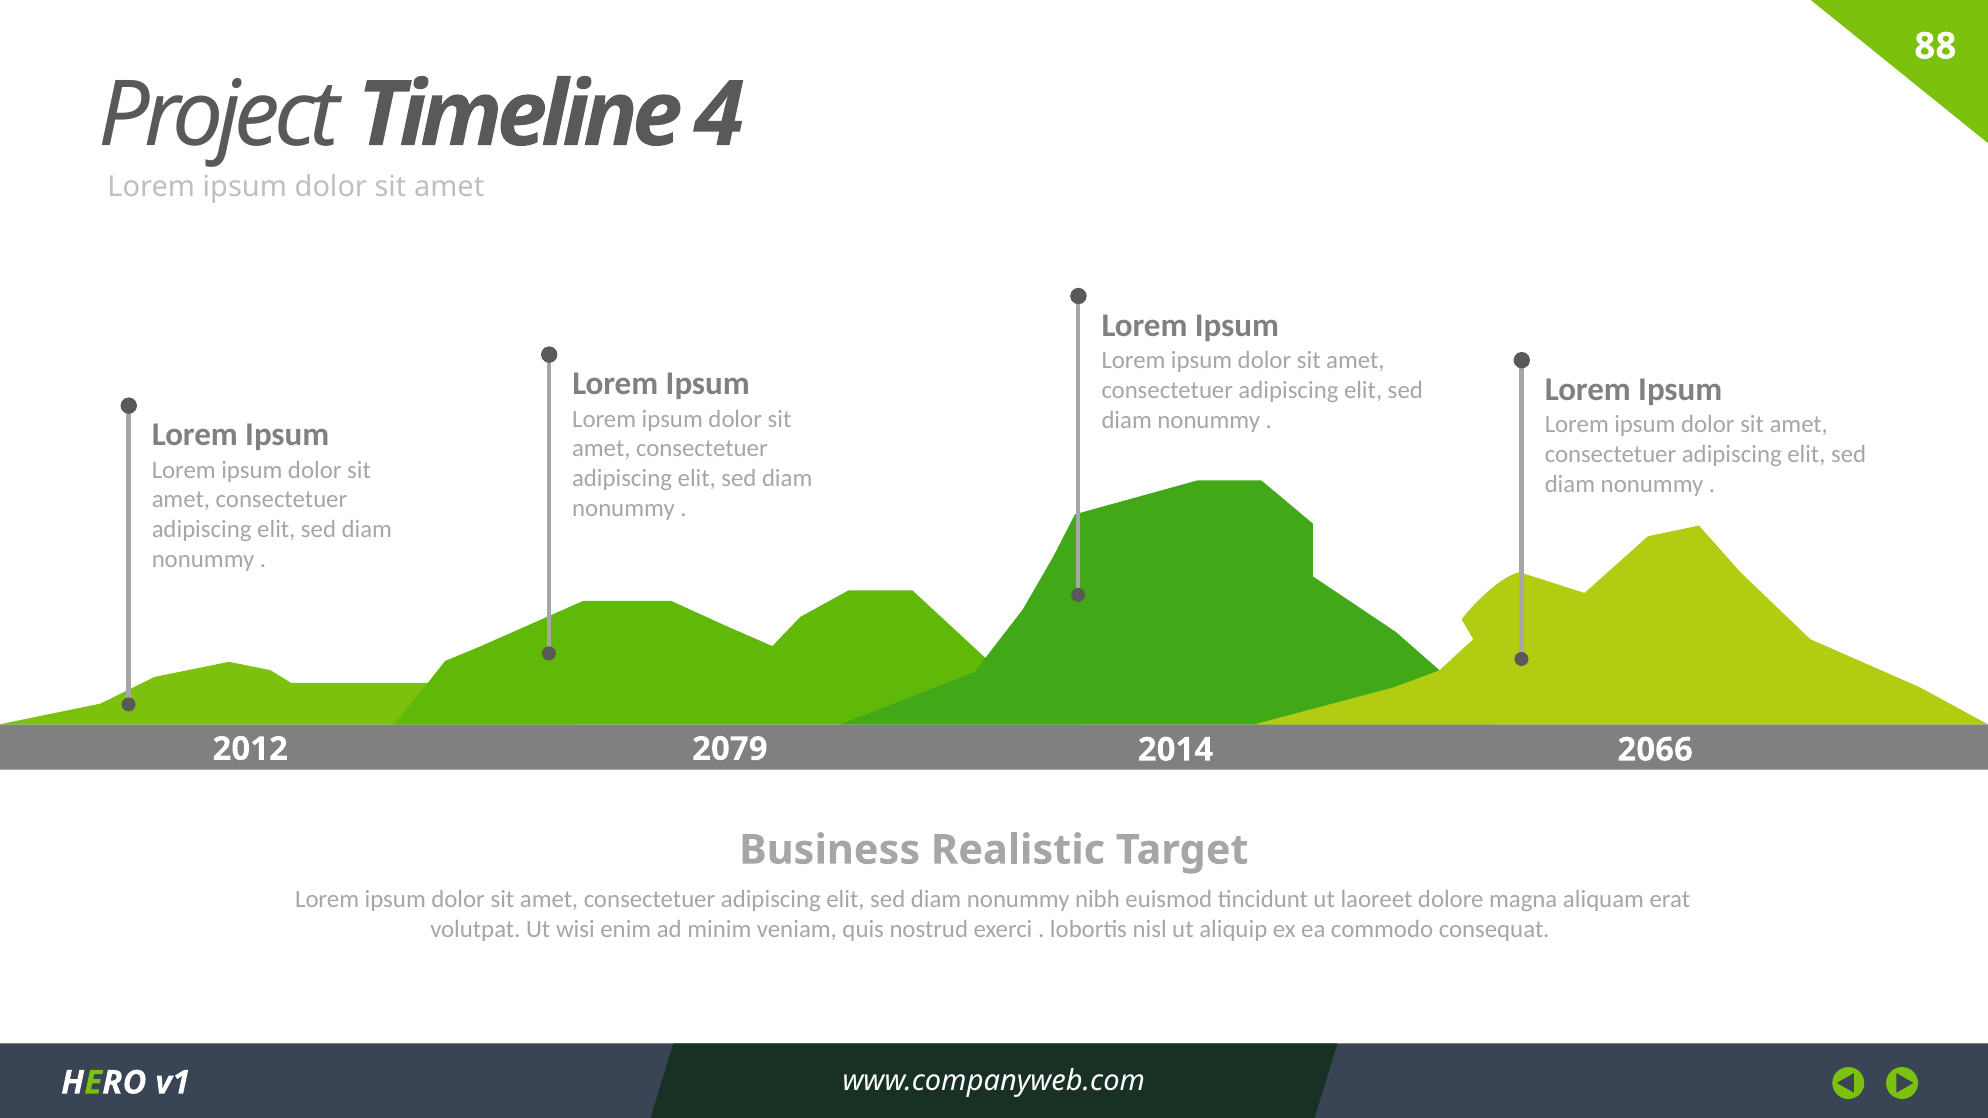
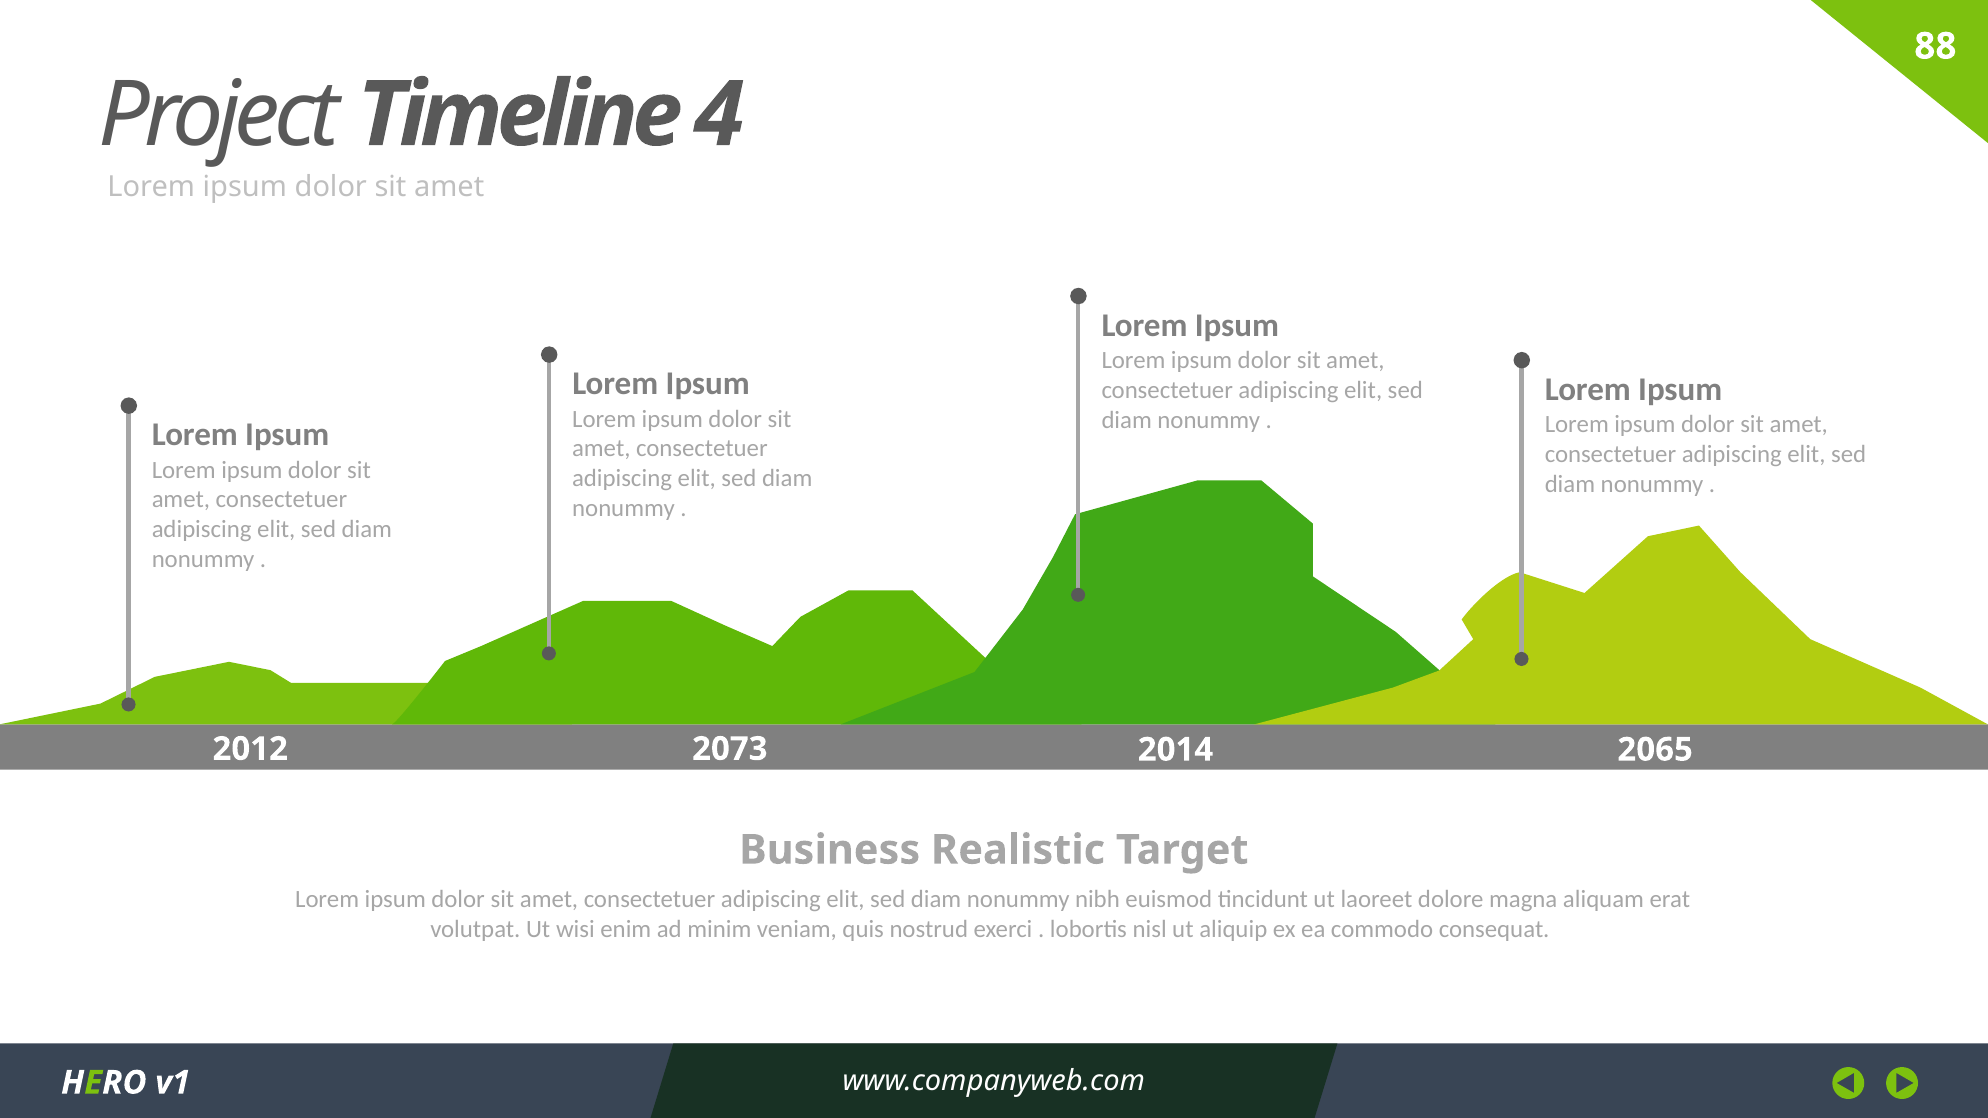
2079: 2079 -> 2073 (730, 749)
2066: 2066 -> 2065 (1655, 750)
